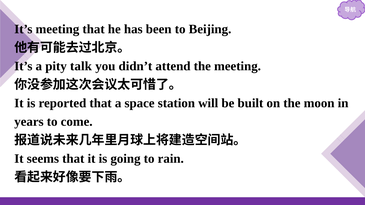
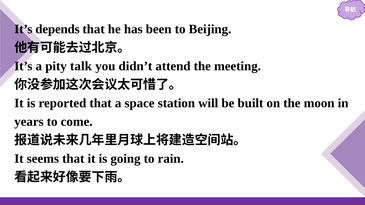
It’s meeting: meeting -> depends (58, 29)
